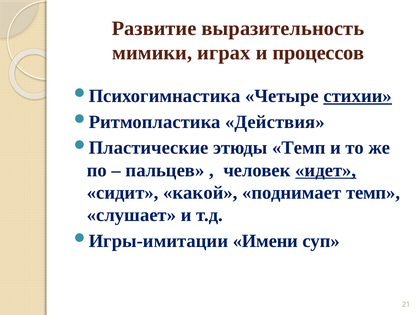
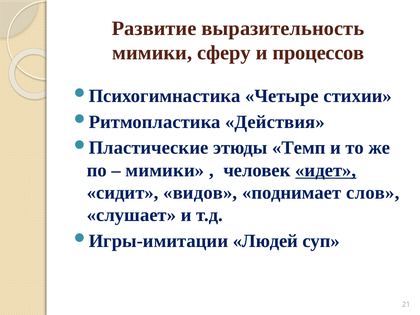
играх: играх -> сферу (224, 53)
стихии underline: present -> none (358, 96)
пальцев: пальцев -> мимики (165, 170)
какой: какой -> видов (200, 193)
поднимает темп: темп -> слов (373, 193)
Имени: Имени -> Людей (265, 241)
